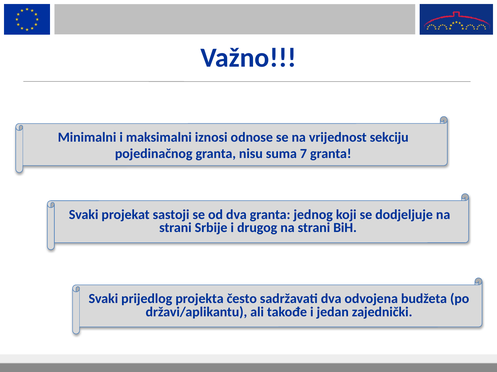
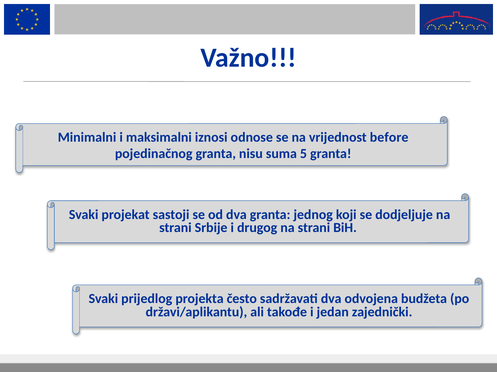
sekciju: sekciju -> before (389, 137)
7: 7 -> 5 (303, 154)
